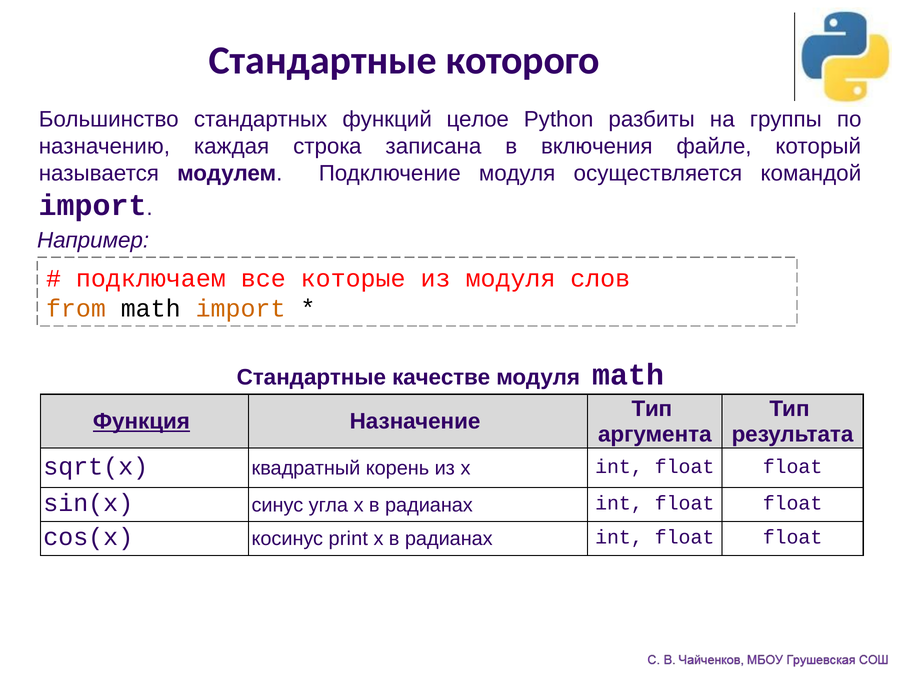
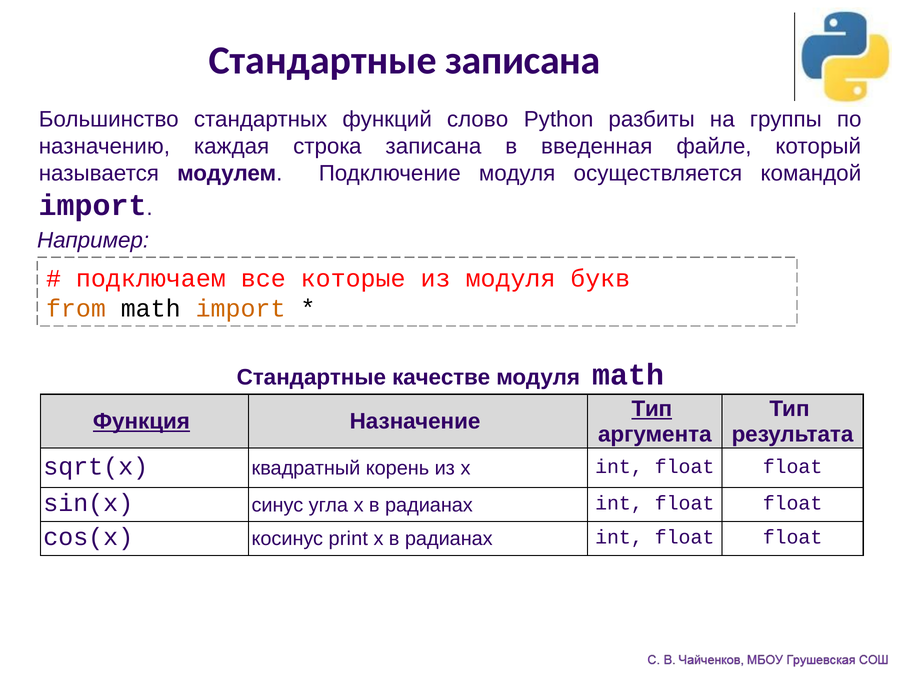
Стандартные которого: которого -> записана (523, 61)
целое: целое -> слово (478, 119)
включения: включения -> введенная (597, 146)
слов: слов -> букв (600, 278)
Тип underline: none -> present (652, 409)
